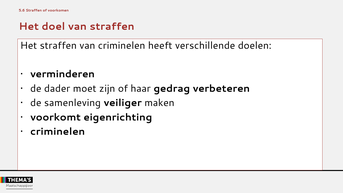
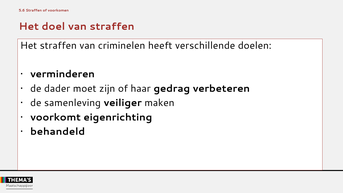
criminelen: criminelen -> behandeld (58, 132)
